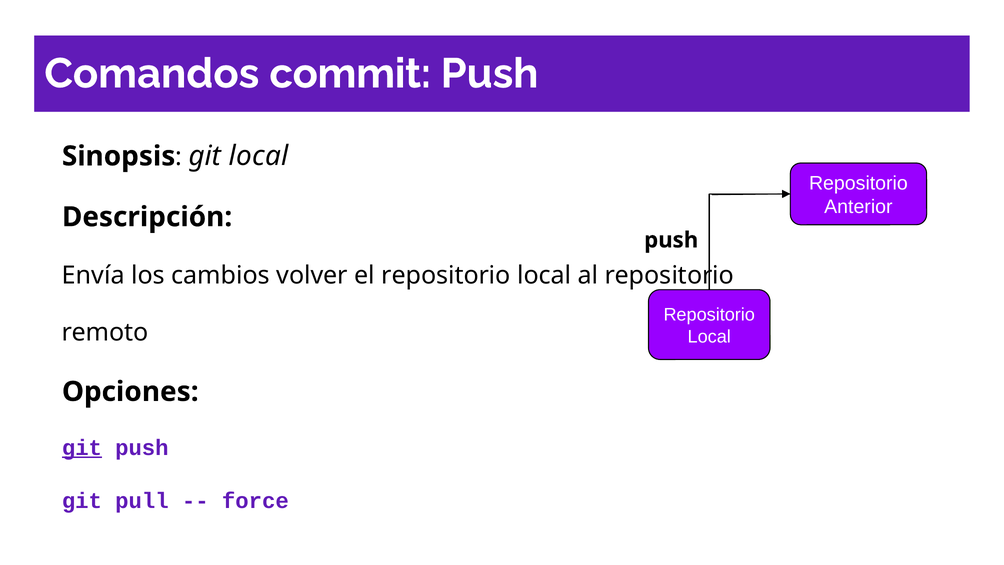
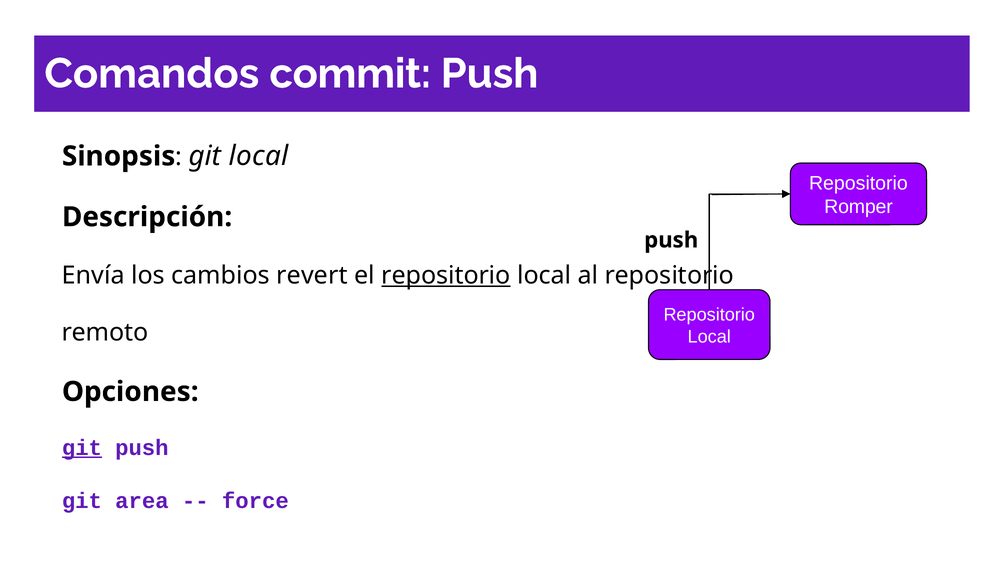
Anterior: Anterior -> Romper (858, 207)
volver: volver -> revert (312, 275)
repositorio underline: none -> present (446, 275)
git pull: pull -> area (142, 501)
